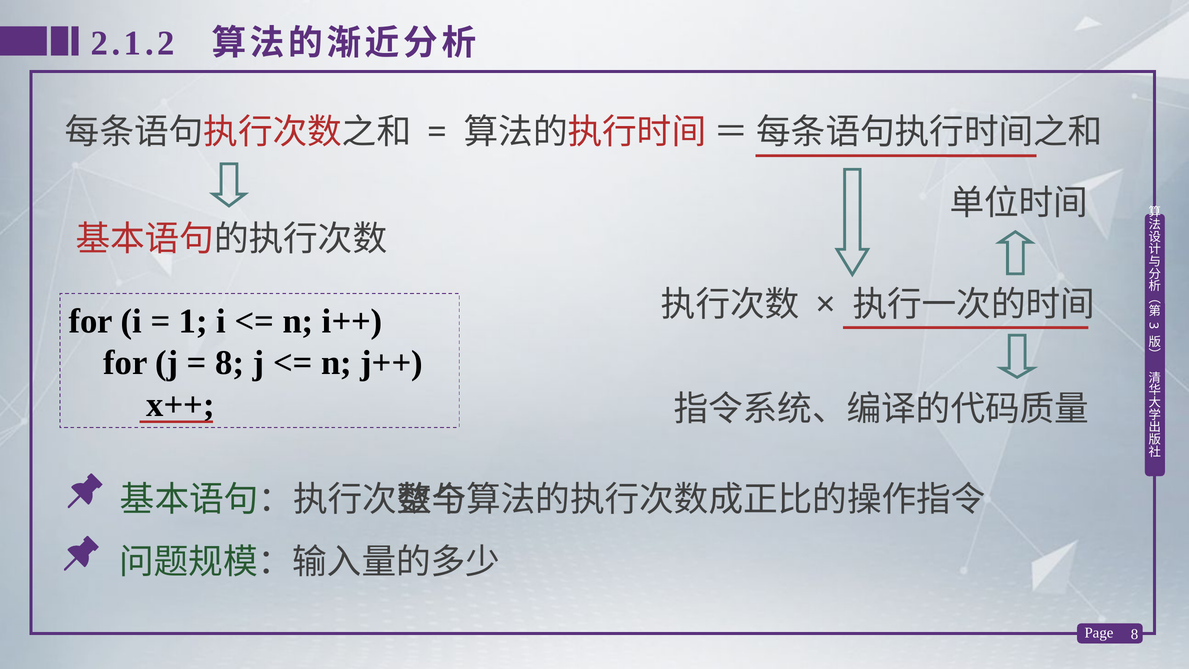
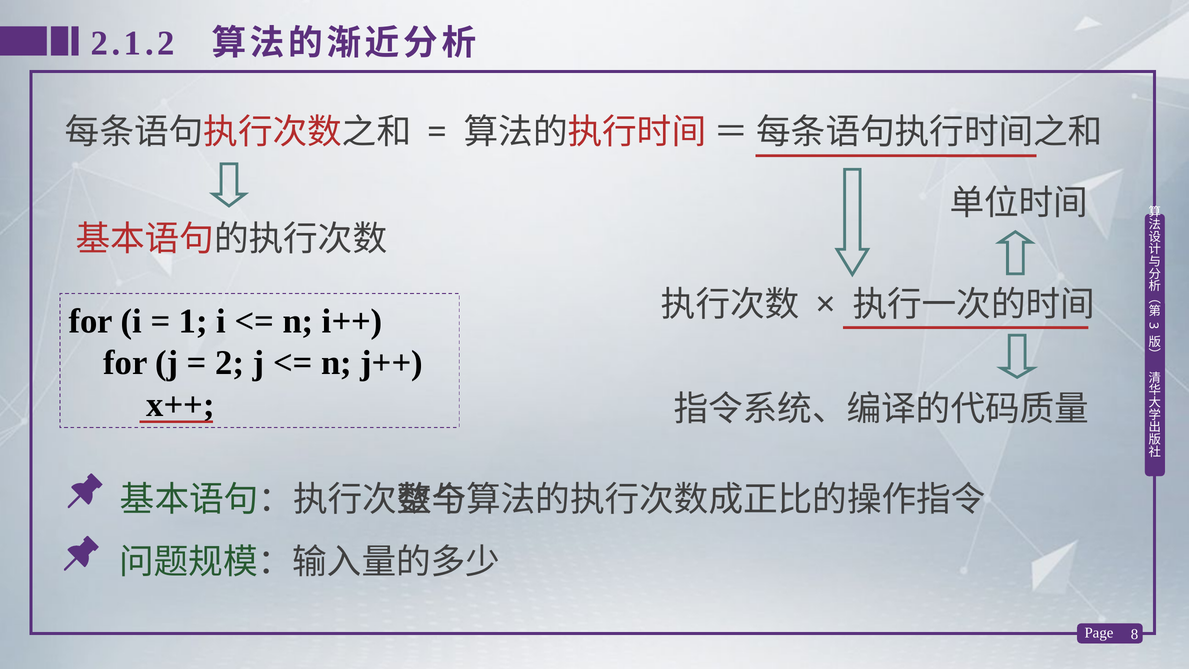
8: 8 -> 2 (230, 363)
